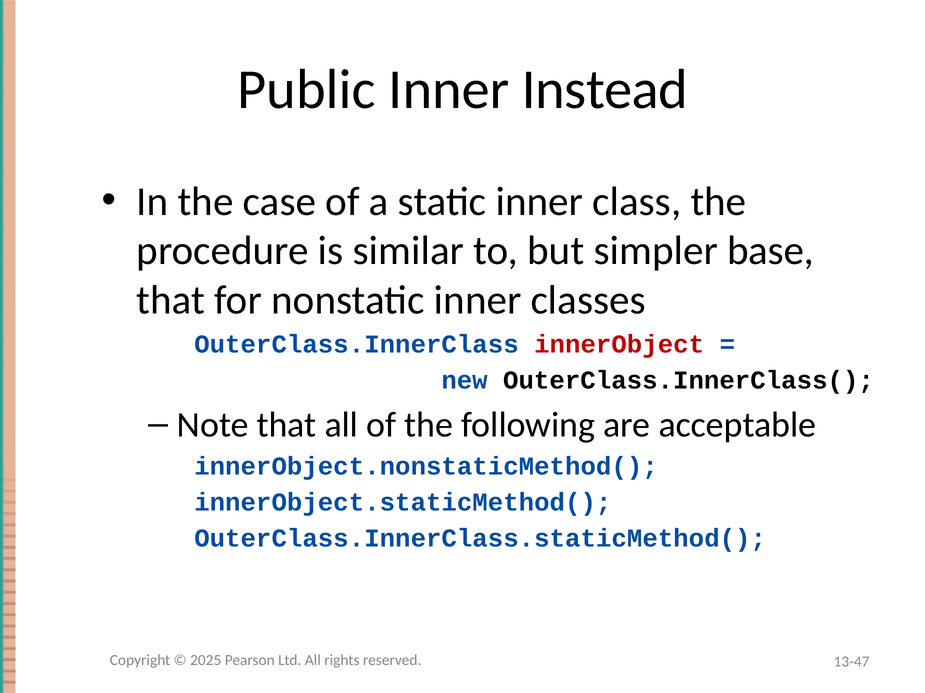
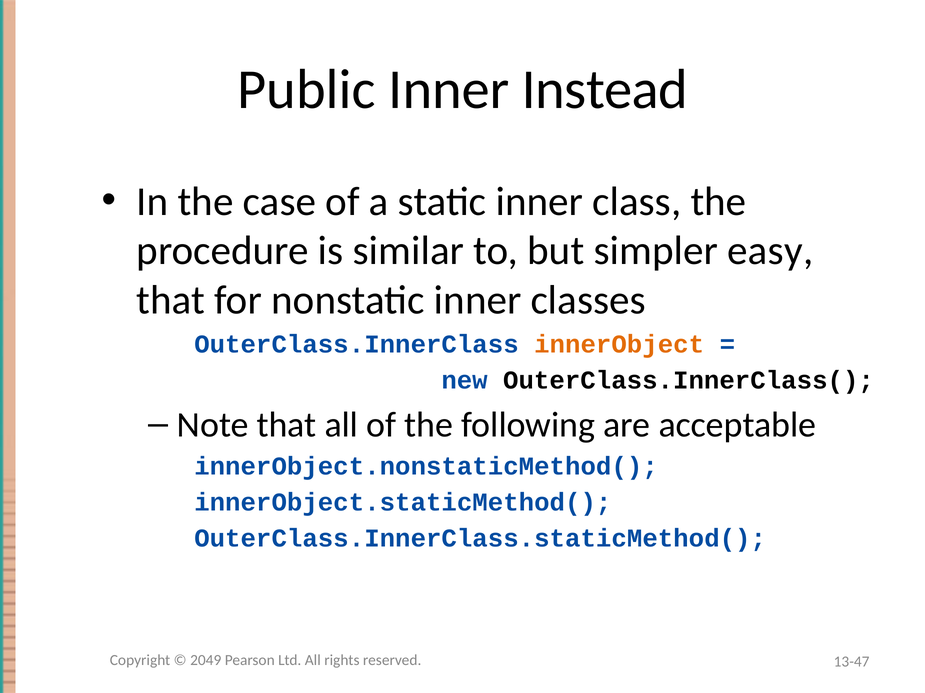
base: base -> easy (770, 251)
innerObject colour: red -> orange (619, 345)
2025: 2025 -> 2049 (206, 661)
